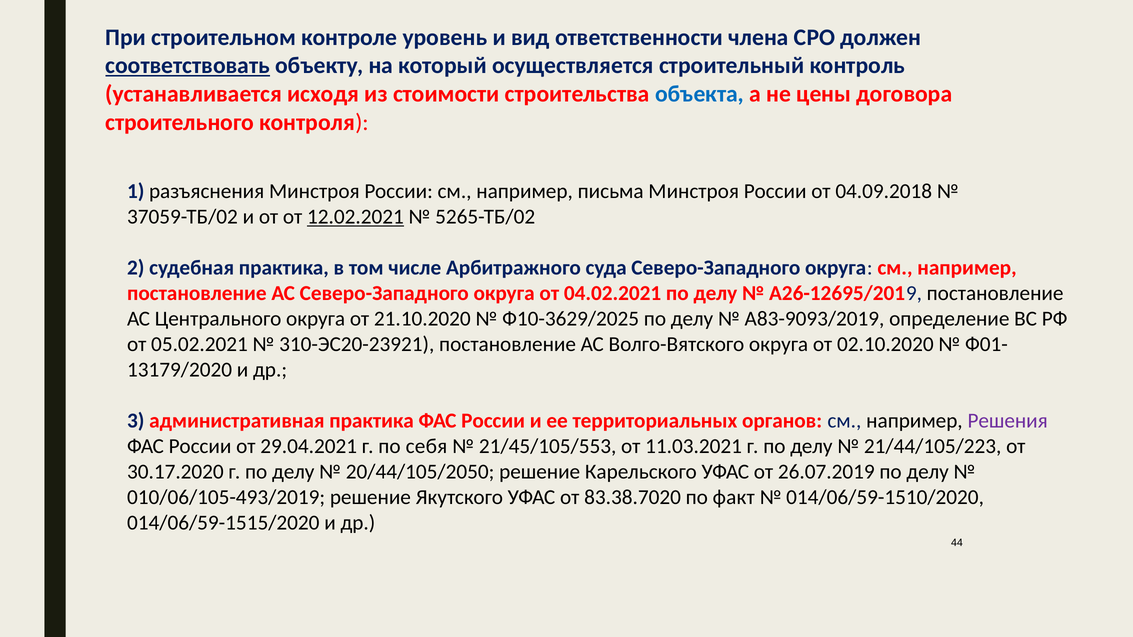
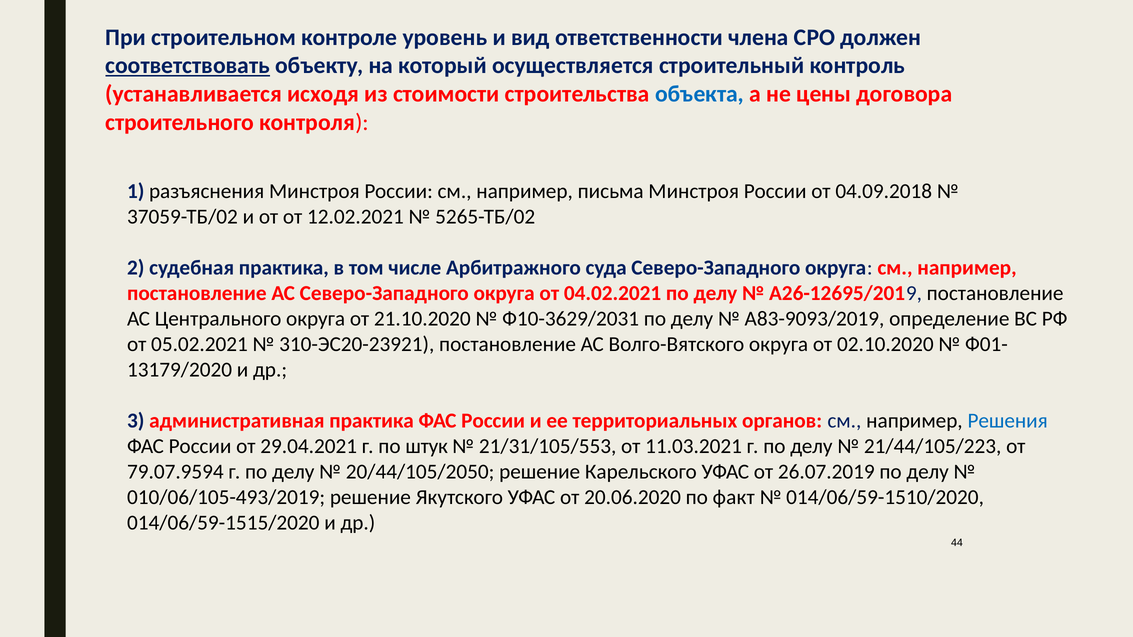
12.02.2021 underline: present -> none (355, 217)
Ф10-3629/2025: Ф10-3629/2025 -> Ф10-3629/2031 (571, 319)
Решения colour: purple -> blue (1008, 421)
себя: себя -> штук (427, 446)
21/45/105/553: 21/45/105/553 -> 21/31/105/553 (548, 446)
30.17.2020: 30.17.2020 -> 79.07.9594 (175, 472)
83.38.7020: 83.38.7020 -> 20.06.2020 (633, 497)
